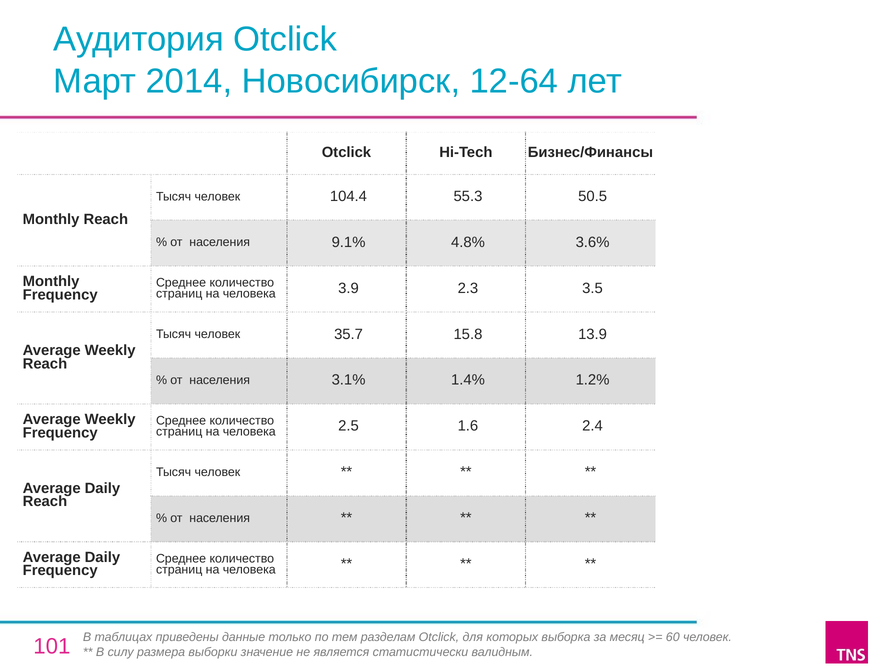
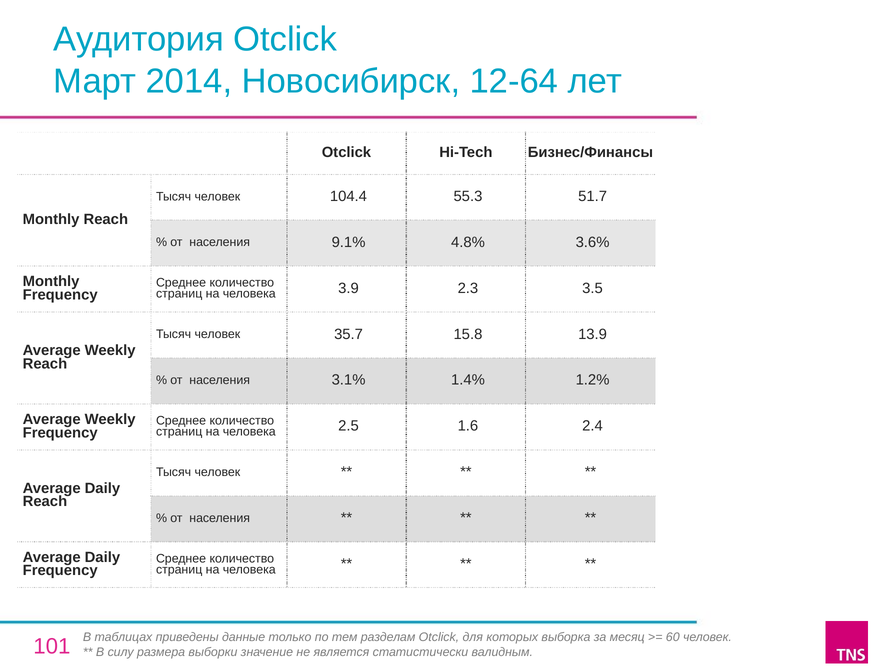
50.5: 50.5 -> 51.7 (593, 196)
